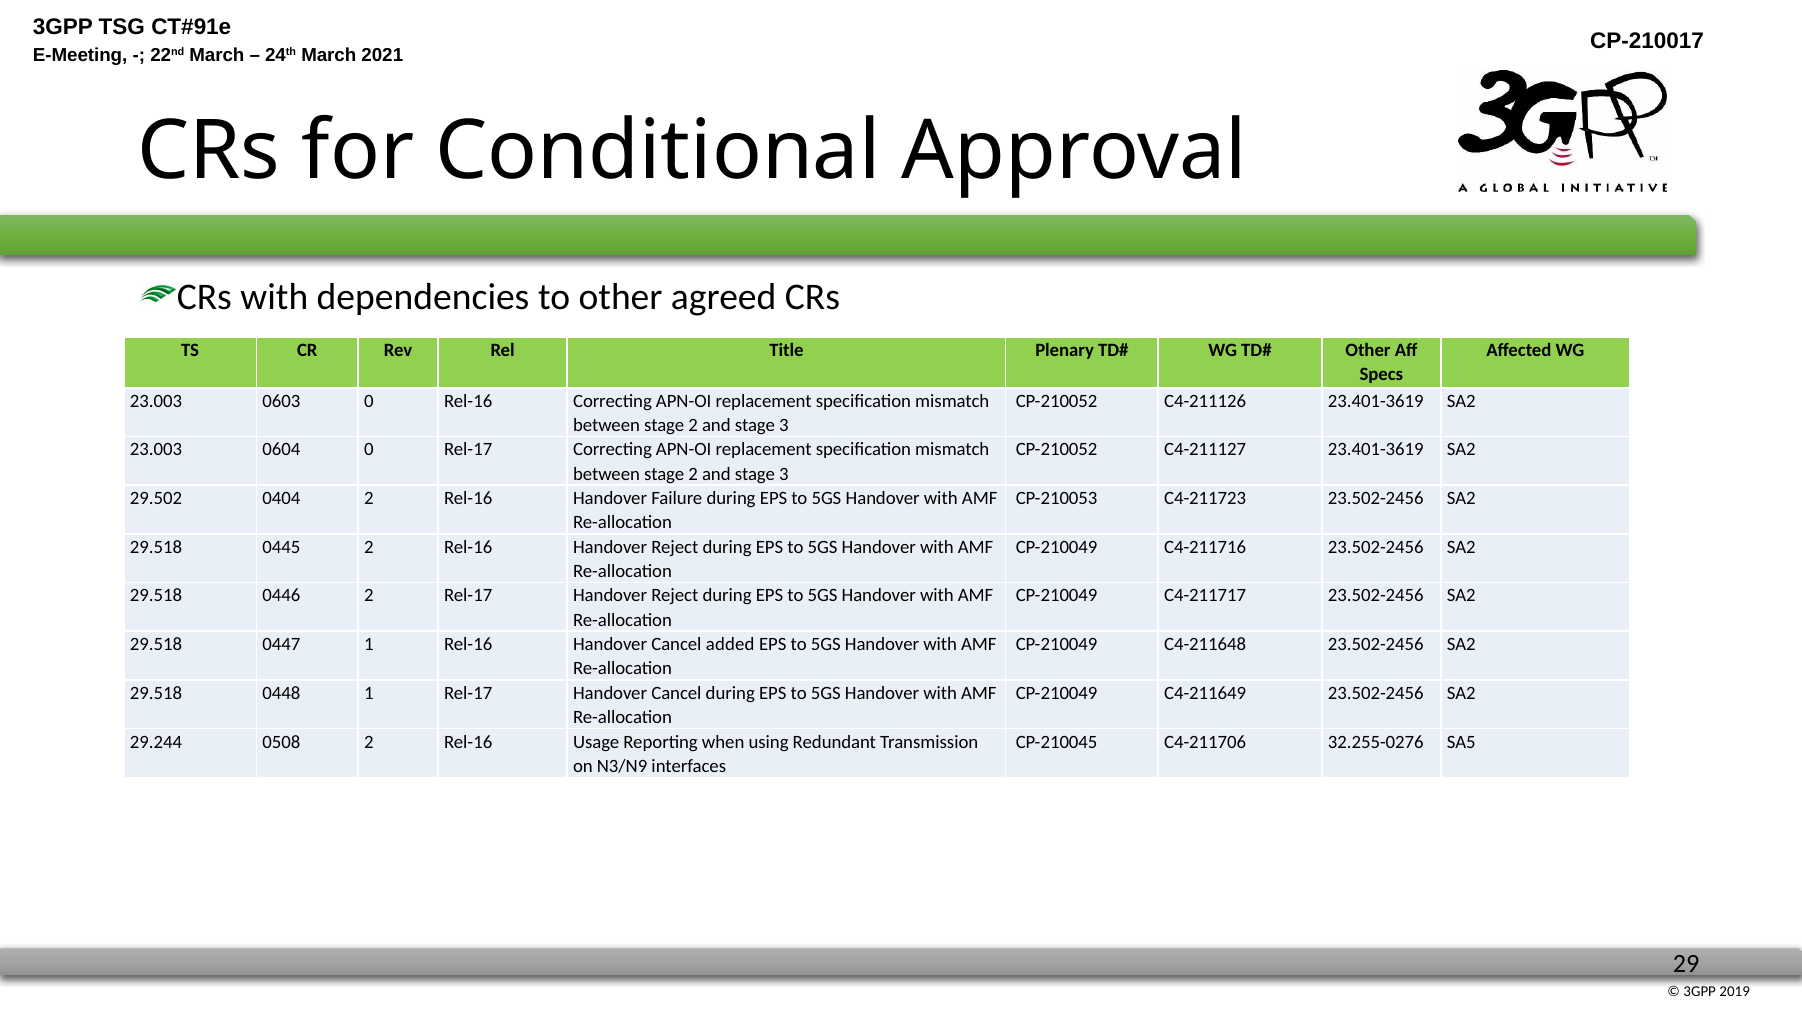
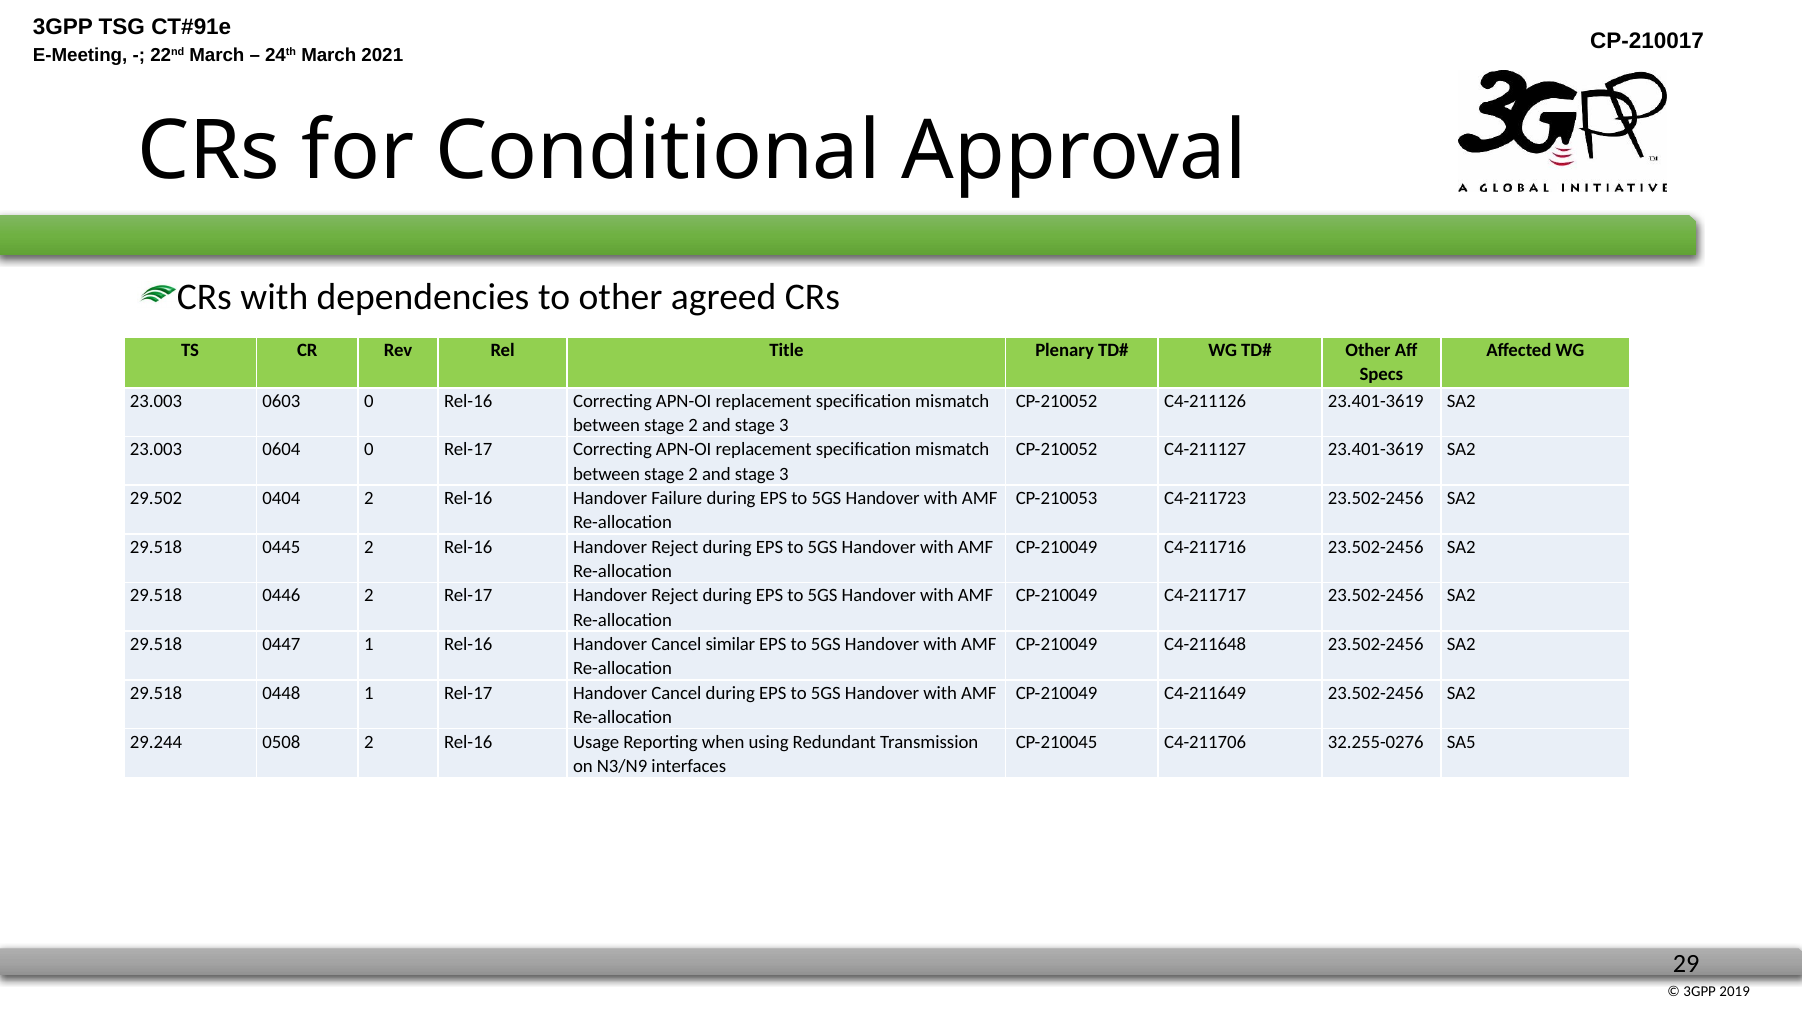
added: added -> similar (730, 644)
